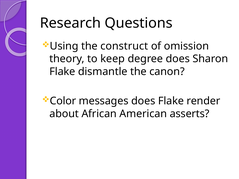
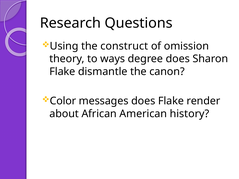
keep: keep -> ways (113, 59)
asserts: asserts -> history (189, 114)
